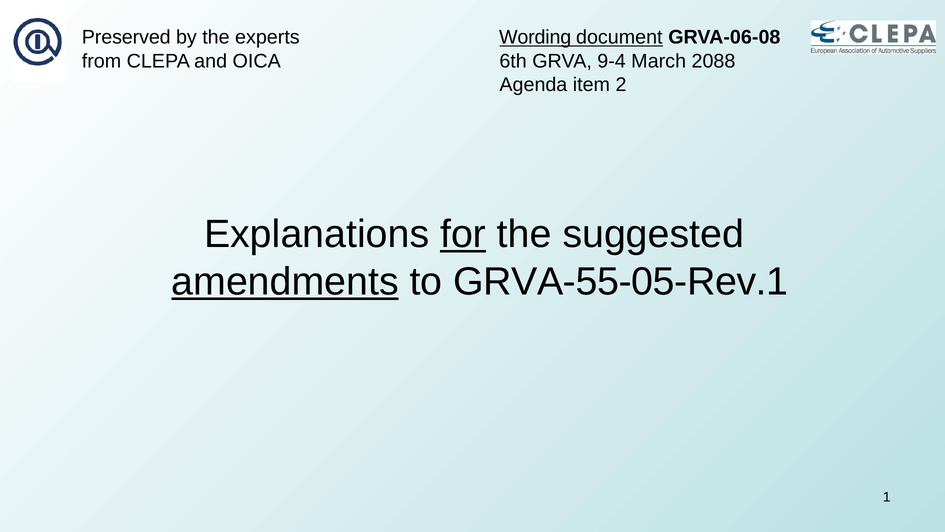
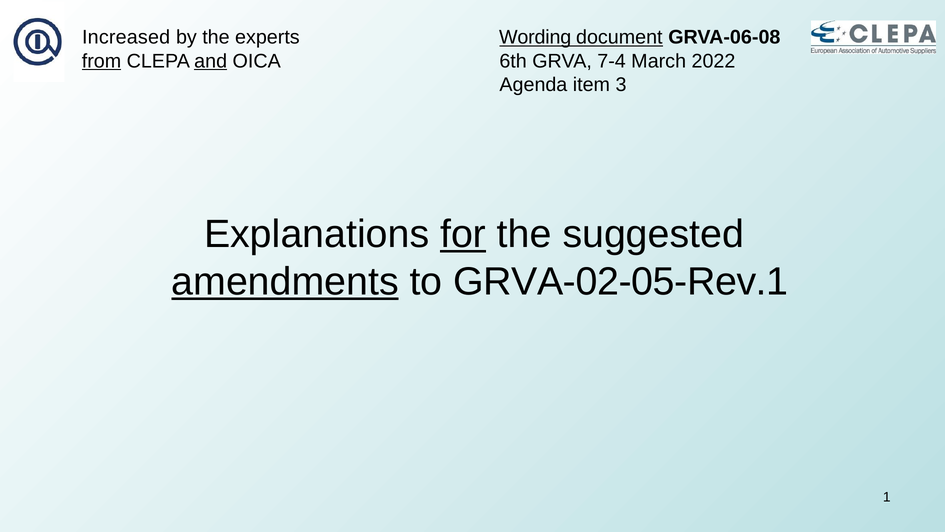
Preserved: Preserved -> Increased (126, 37)
from underline: none -> present (102, 61)
and underline: none -> present (211, 61)
9-4: 9-4 -> 7-4 (612, 61)
2088: 2088 -> 2022 (713, 61)
2: 2 -> 3 (621, 85)
GRVA-55-05-Rev.1: GRVA-55-05-Rev.1 -> GRVA-02-05-Rev.1 (621, 281)
